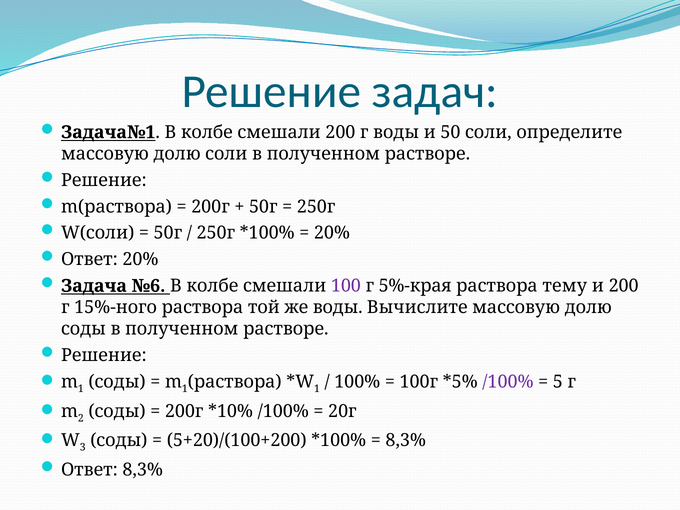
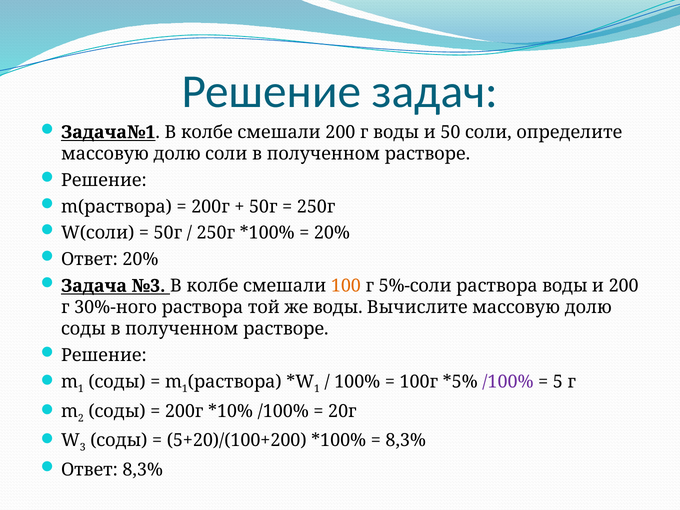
№6: №6 -> №3 (148, 286)
100 colour: purple -> orange (346, 286)
5%-края: 5%-края -> 5%-соли (415, 286)
раствора тему: тему -> воды (565, 286)
15%-ного: 15%-ного -> 30%-ного (116, 307)
